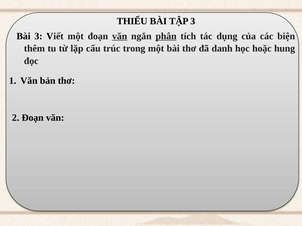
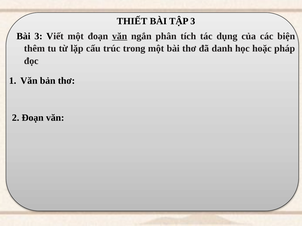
THIẾU: THIẾU -> THIẾT (132, 21)
phân underline: present -> none (166, 36)
hung: hung -> pháp (285, 49)
